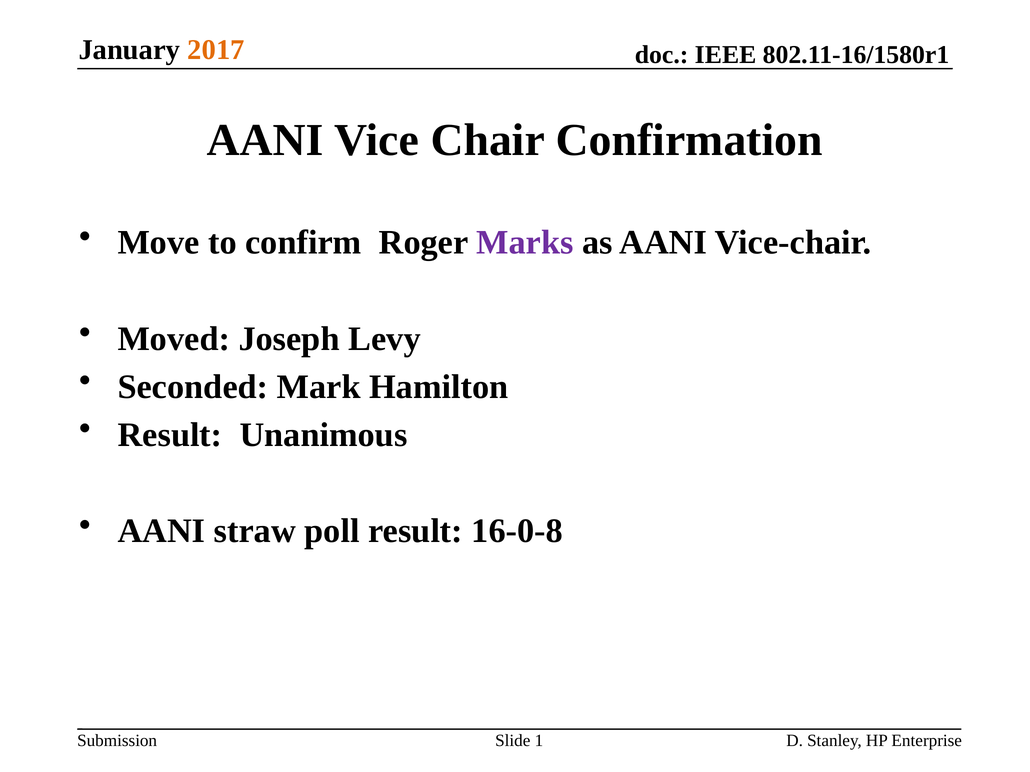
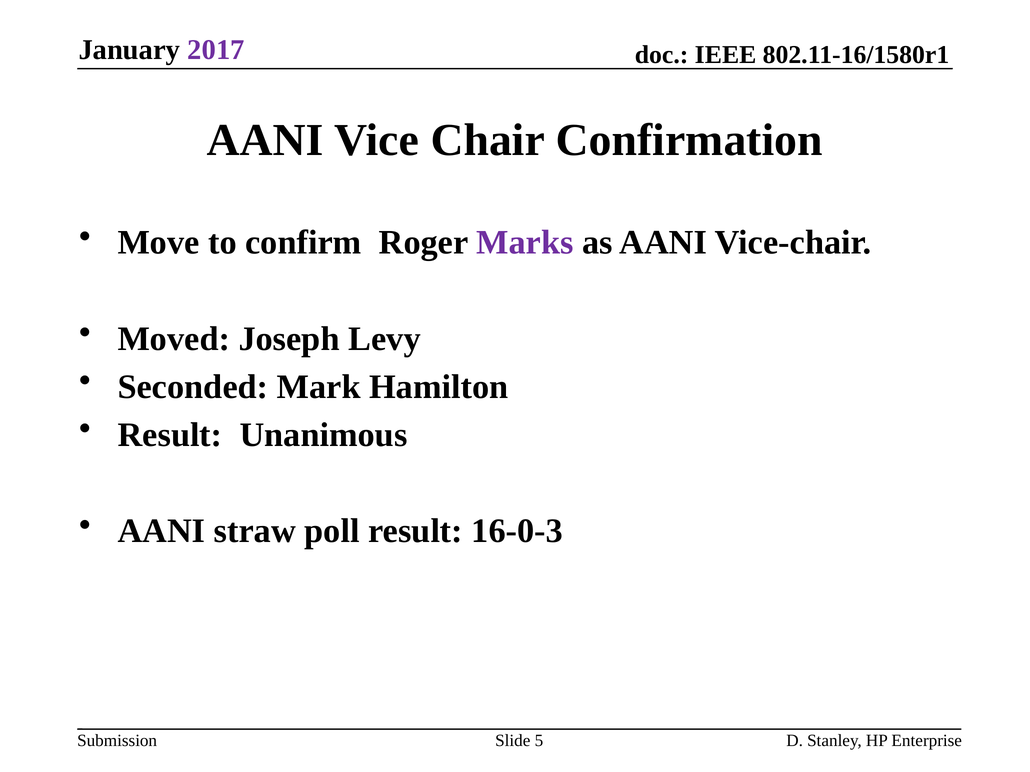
2017 colour: orange -> purple (216, 50)
16-0-8: 16-0-8 -> 16-0-3 (517, 531)
1: 1 -> 5 (539, 741)
